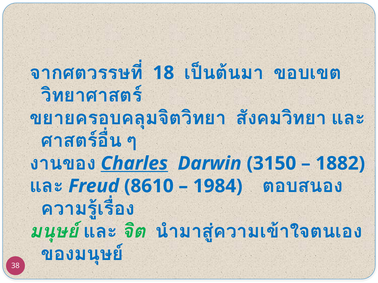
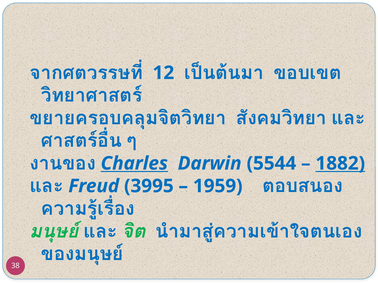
18: 18 -> 12 (163, 73)
3150: 3150 -> 5544 (271, 164)
1882 underline: none -> present (340, 164)
8610: 8610 -> 3995 (149, 186)
1984: 1984 -> 1959 (218, 186)
